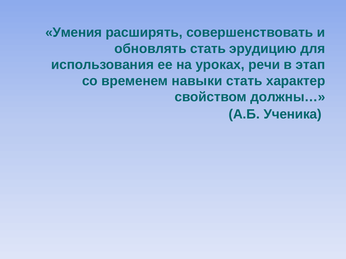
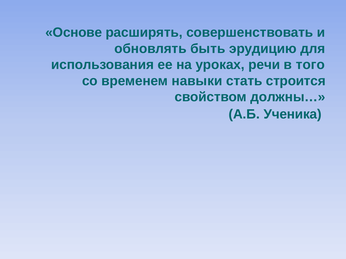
Умения: Умения -> Основе (74, 33)
обновлять стать: стать -> быть (208, 49)
этап: этап -> того (310, 65)
характер: характер -> строится (296, 81)
